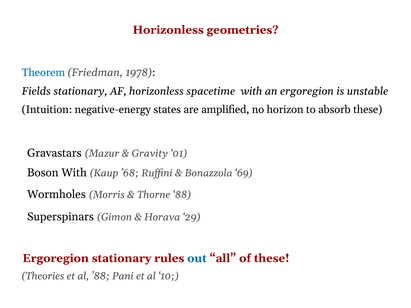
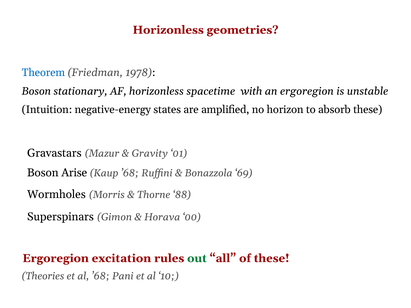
Fields: Fields -> Boson (36, 91)
Boson With: With -> Arise (74, 173)
29: 29 -> 00 (192, 217)
Ergoregion stationary: stationary -> excitation (121, 258)
out colour: blue -> green (197, 258)
al ’88: ’88 -> ’68 (101, 276)
